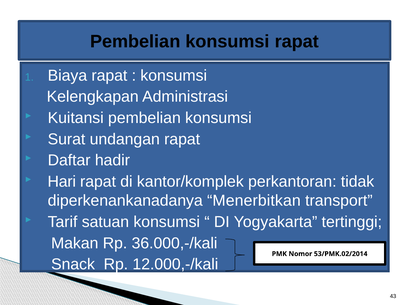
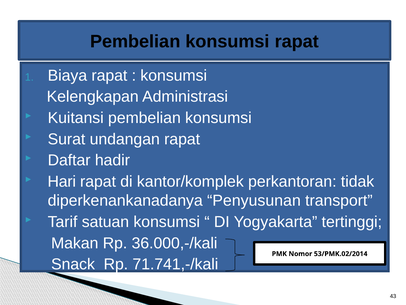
Menerbitkan: Menerbitkan -> Penyusunan (254, 200)
12.000,-/kali: 12.000,-/kali -> 71.741,-/kali (175, 264)
